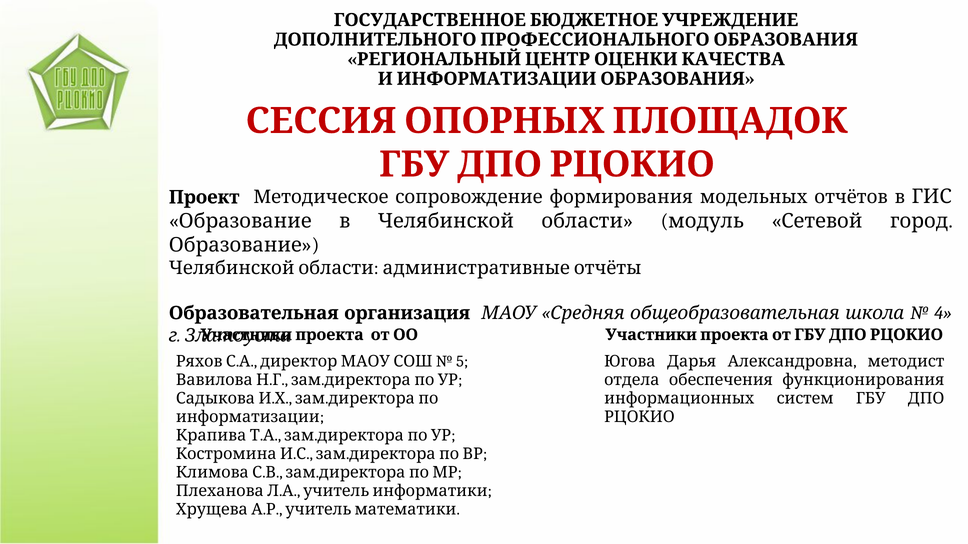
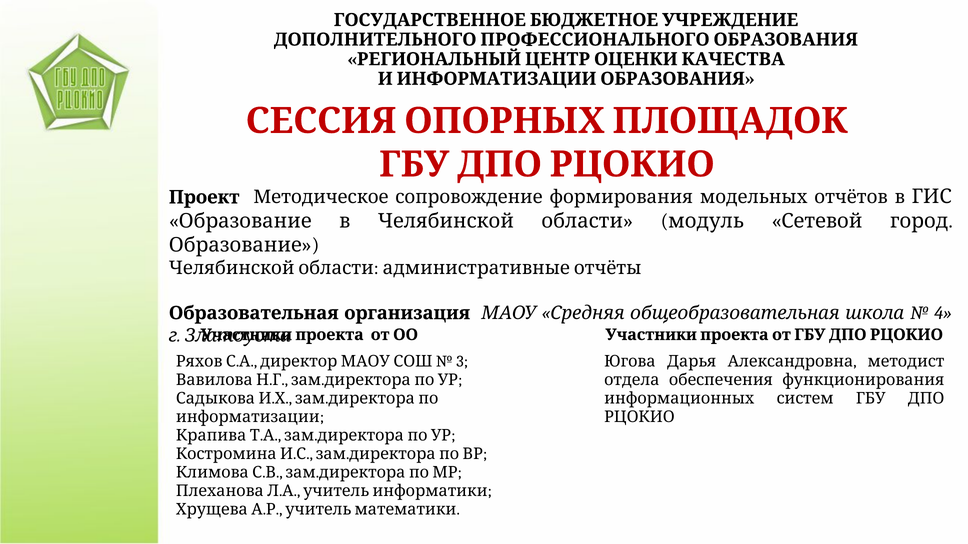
5: 5 -> 3 (462, 362)
